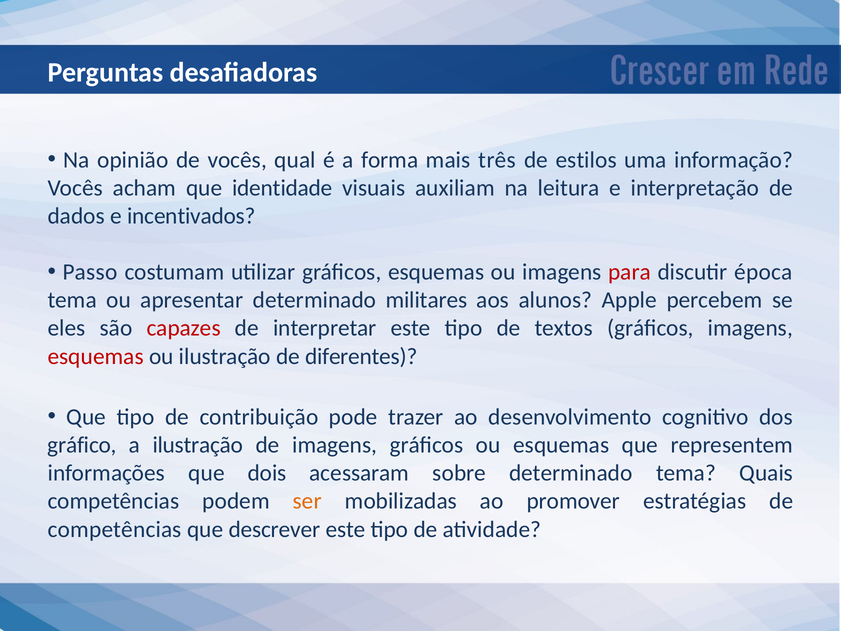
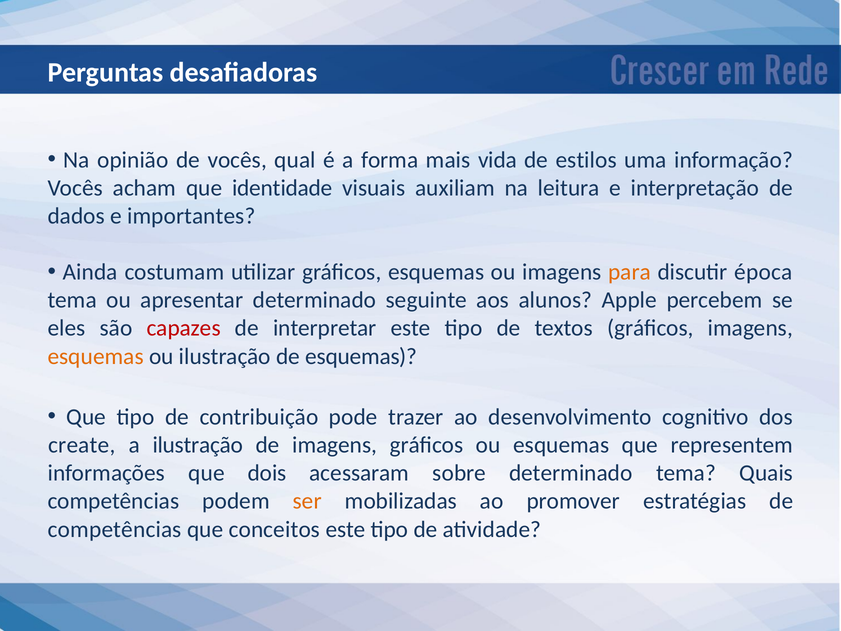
três: três -> vida (497, 160)
incentivados: incentivados -> importantes (191, 216)
Passo: Passo -> Ainda (90, 272)
para colour: red -> orange (630, 272)
militares: militares -> seguinte (426, 300)
esquemas colour: red -> orange (96, 356)
de diferentes: diferentes -> esquemas (361, 356)
gráfico: gráfico -> create (82, 445)
descrever: descrever -> conceitos (274, 529)
